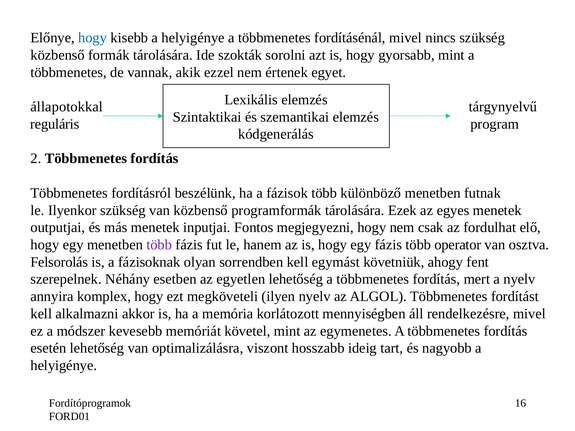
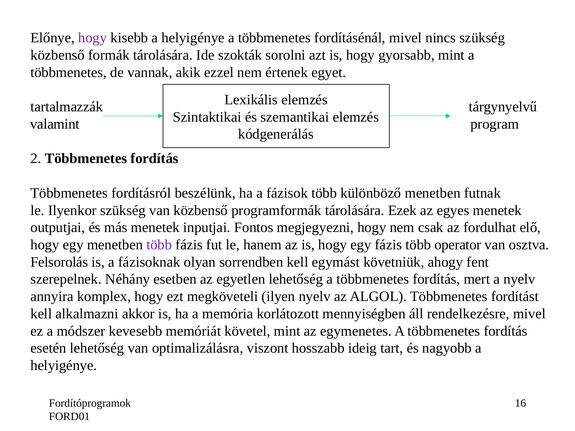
hogy colour: blue -> purple (93, 38)
állapotokkal: állapotokkal -> tartalmazzák (67, 107)
reguláris: reguláris -> valamint (55, 124)
